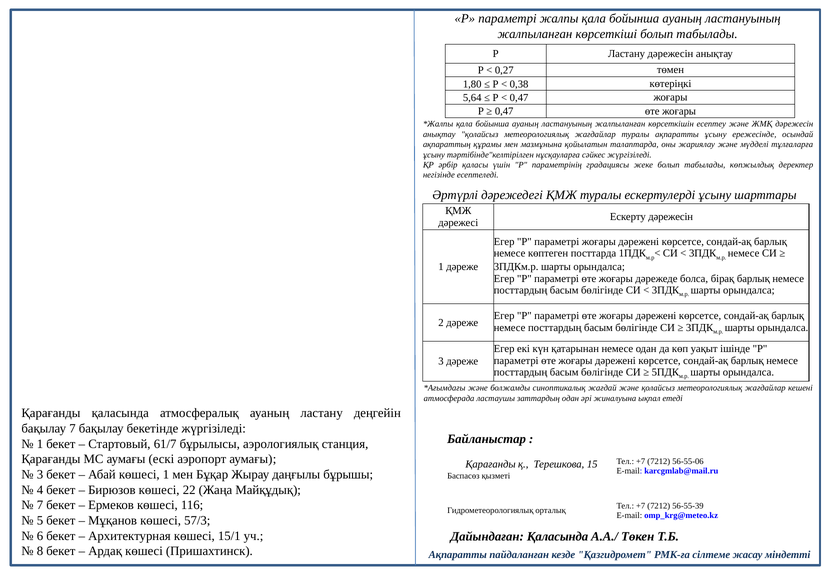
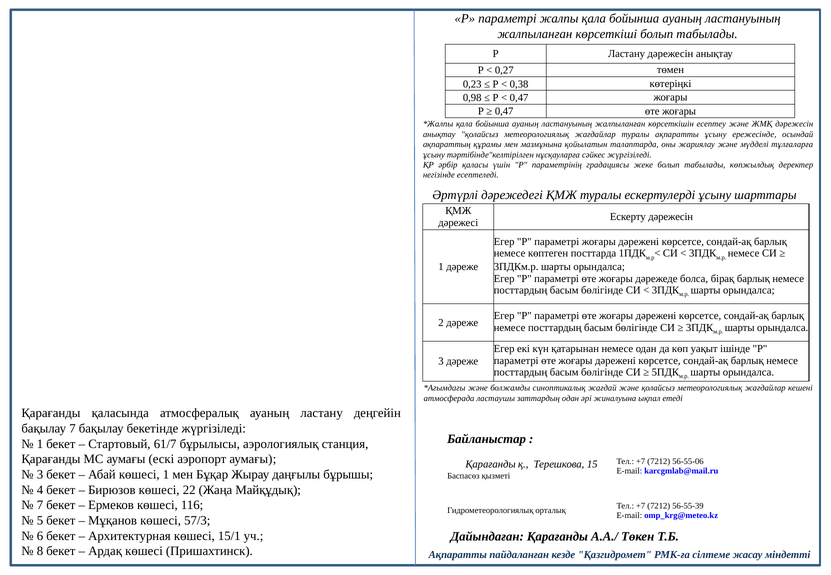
1,80: 1,80 -> 0,23 (472, 84)
5,64: 5,64 -> 0,98 (472, 98)
Дайындаған Қаласында: Қаласында -> Қарағанды (557, 537)
